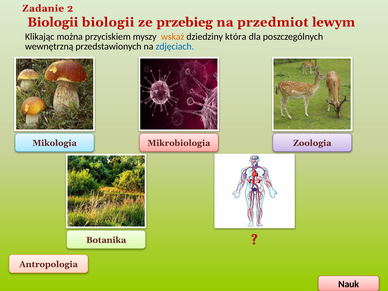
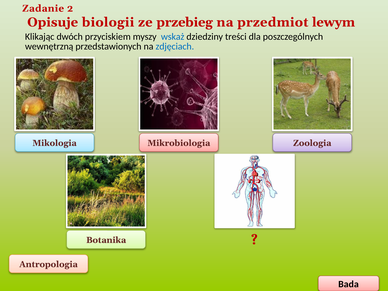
Biologii: Biologii -> Opisuje (53, 22)
można: można -> dwóch (70, 37)
wskaż colour: orange -> blue (173, 37)
która: która -> treści (236, 37)
Nauk: Nauk -> Bada (348, 284)
